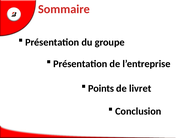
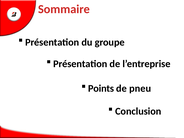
livret: livret -> pneu (140, 88)
